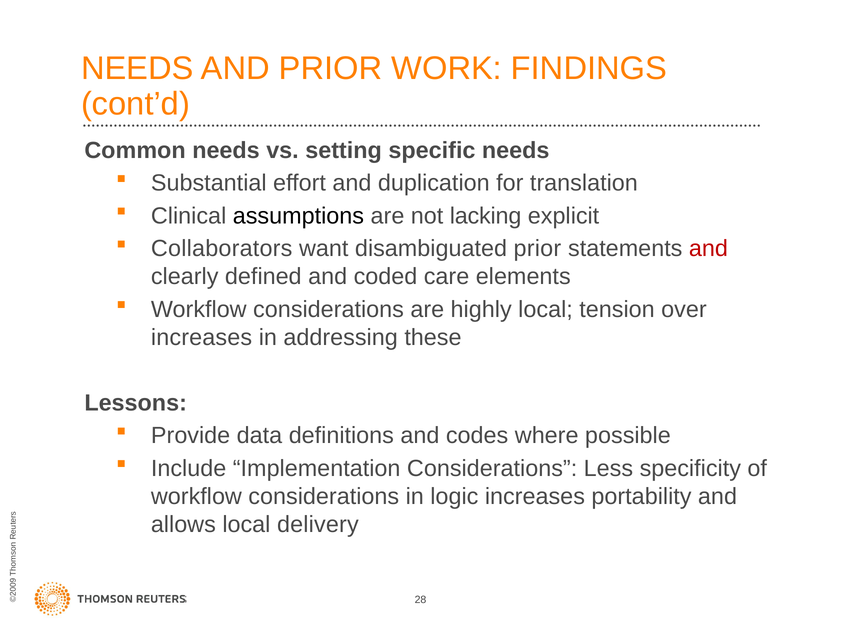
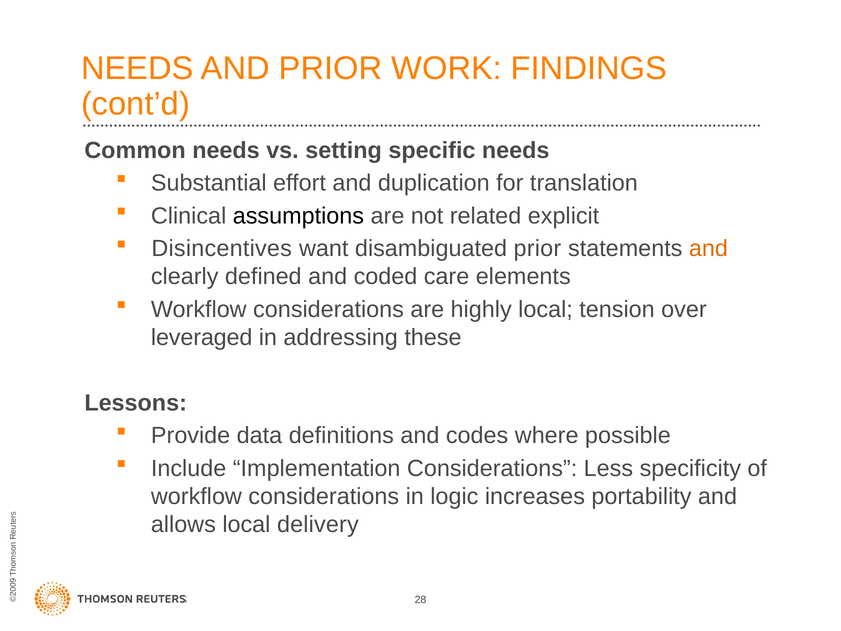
lacking: lacking -> related (486, 216)
Collaborators: Collaborators -> Disincentives (222, 249)
and colour: red -> orange (708, 249)
increases: increases -> leveraged (202, 337)
